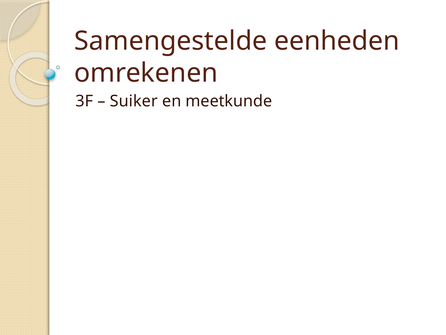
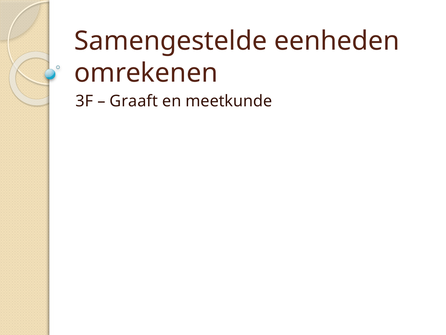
Suiker: Suiker -> Graaft (134, 101)
